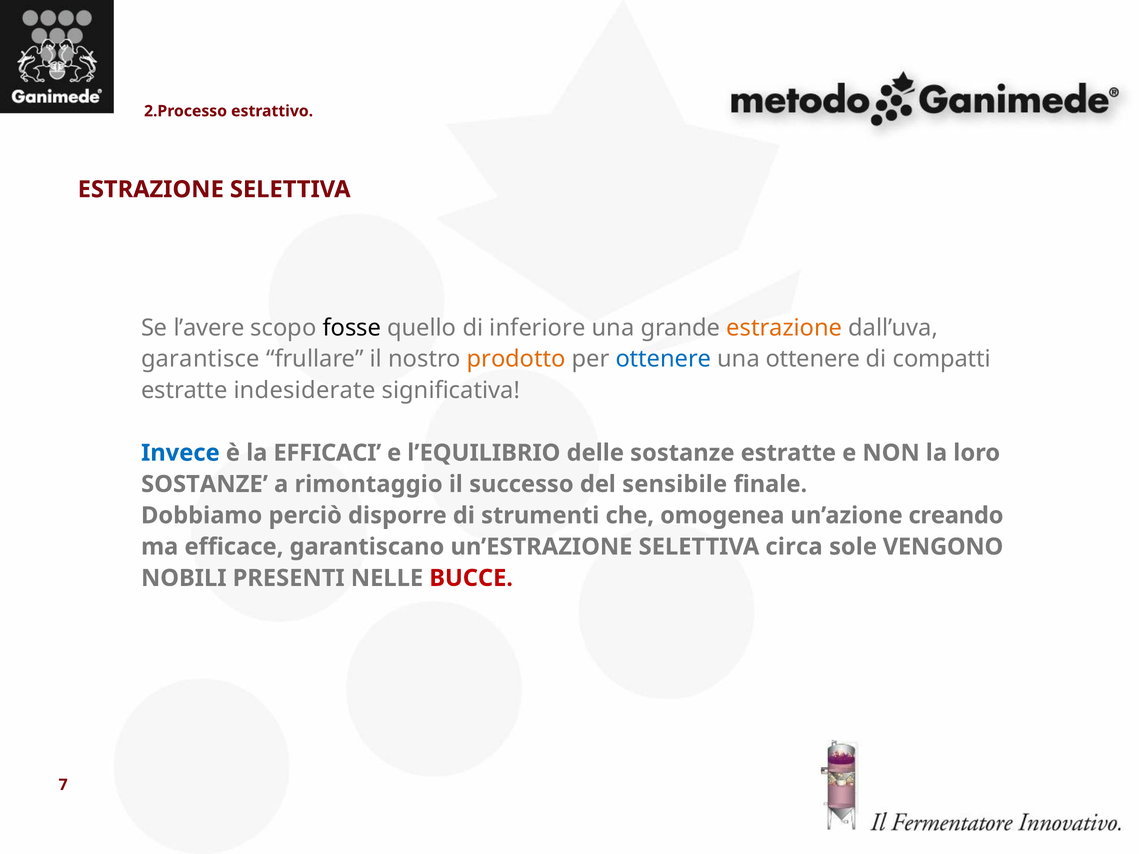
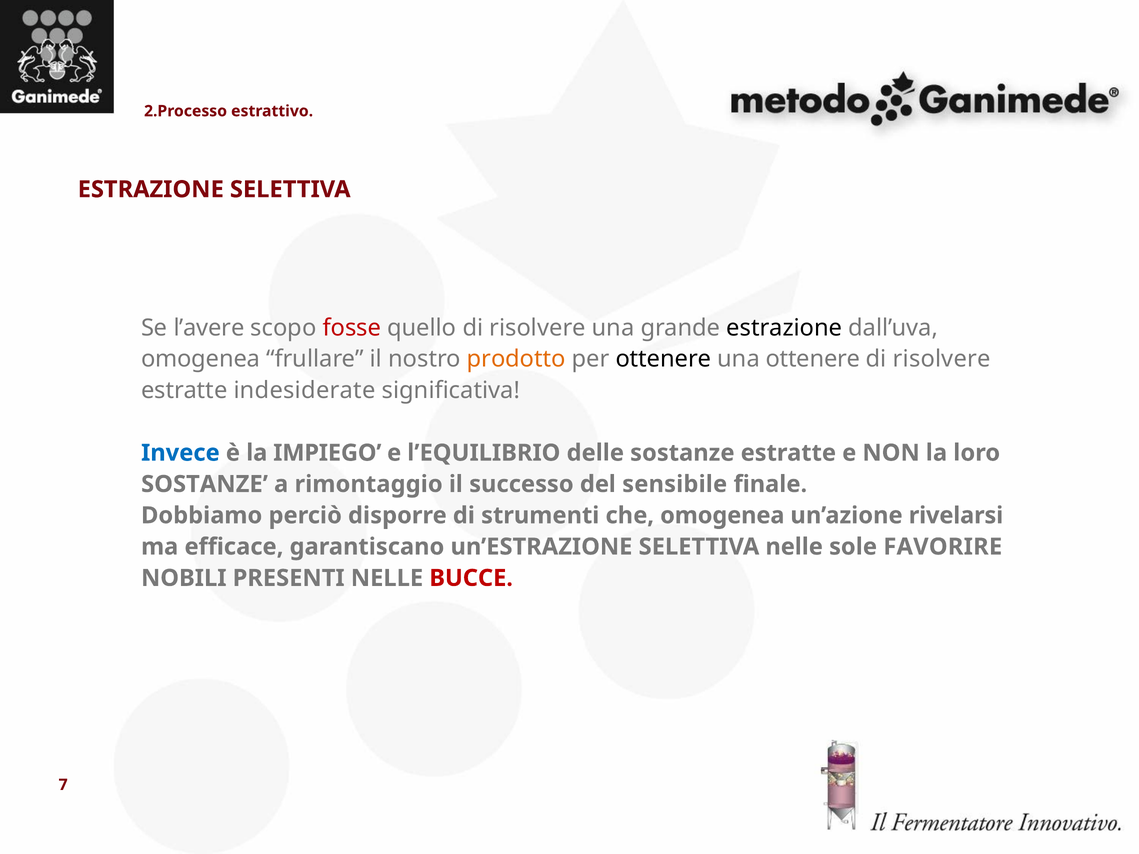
fosse colour: black -> red (352, 328)
quello di inferiore: inferiore -> risolvere (538, 328)
estrazione colour: orange -> black (784, 328)
garantisce: garantisce -> omogenea (201, 359)
ottenere colour: blue -> black (663, 359)
compatti: compatti -> risolvere (942, 359)
EFFICACI: EFFICACI -> IMPIEGO (327, 453)
creando: creando -> rivelarsi (956, 516)
SELETTIVA circa: circa -> nelle (794, 547)
VENGONO: VENGONO -> FAVORIRE (943, 547)
